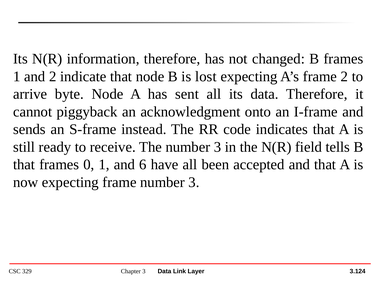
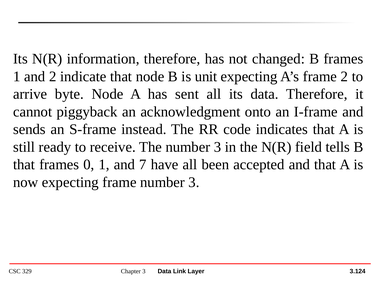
lost: lost -> unit (206, 76)
6: 6 -> 7 (143, 164)
